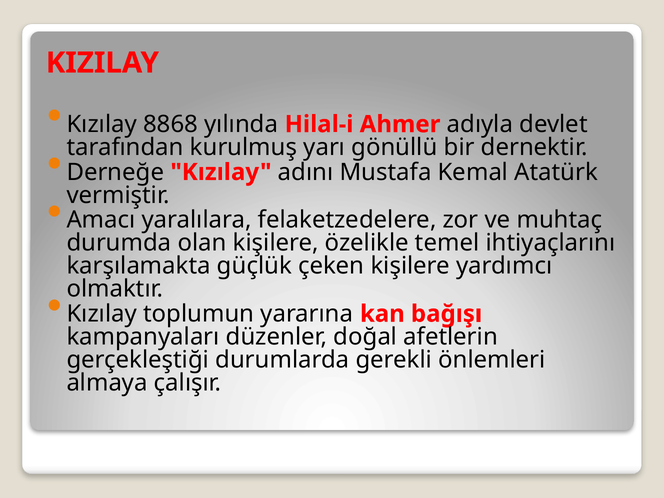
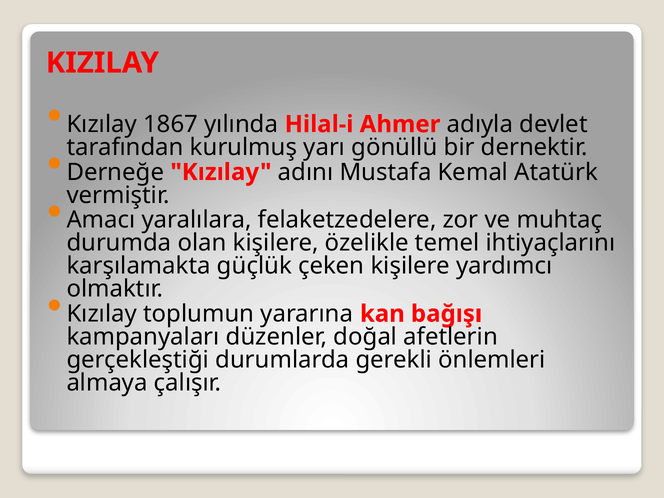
8868: 8868 -> 1867 (171, 124)
